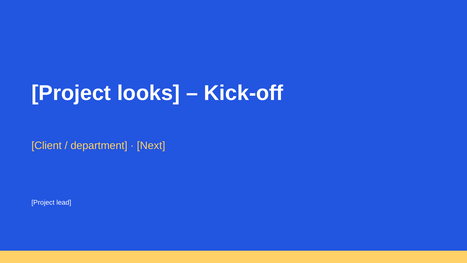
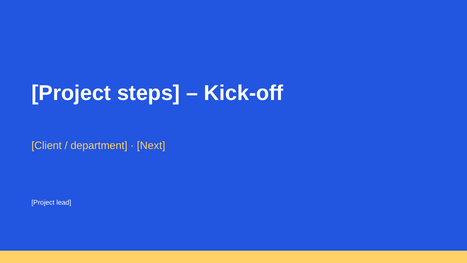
looks: looks -> steps (149, 93)
